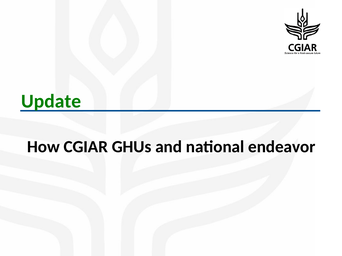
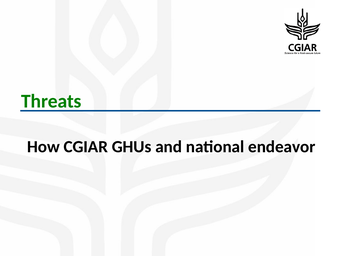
Update: Update -> Threats (51, 101)
